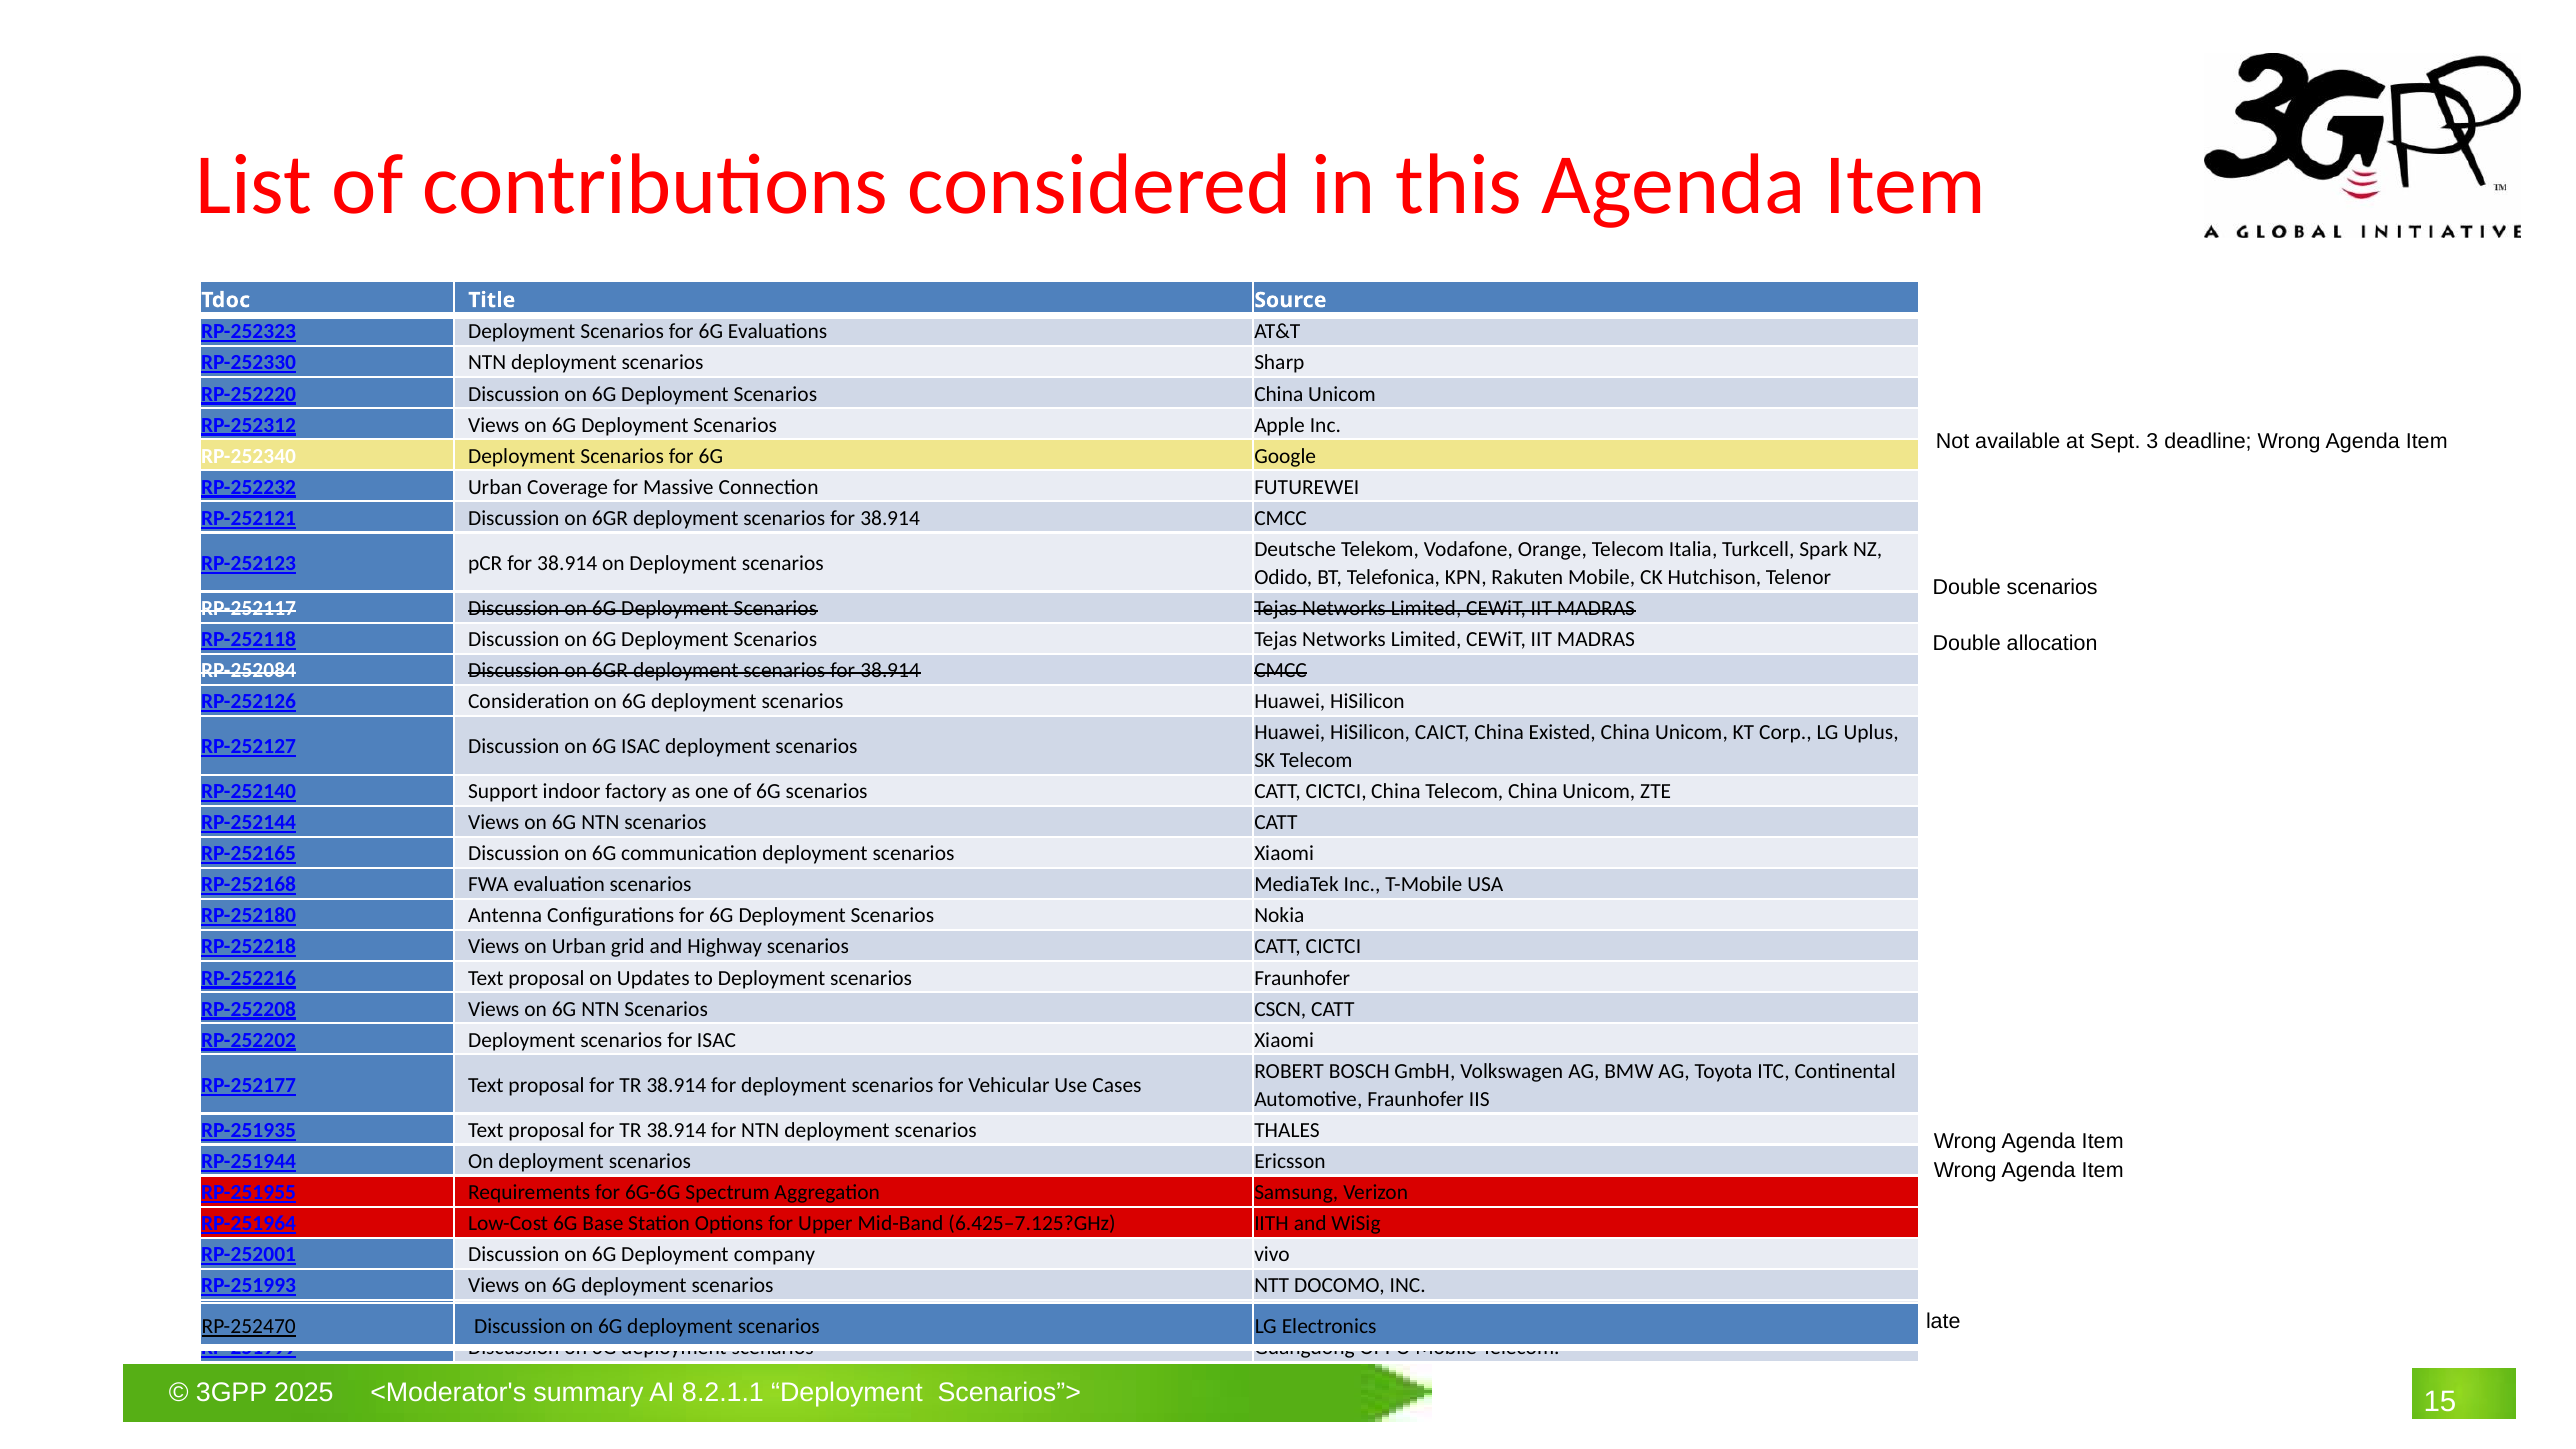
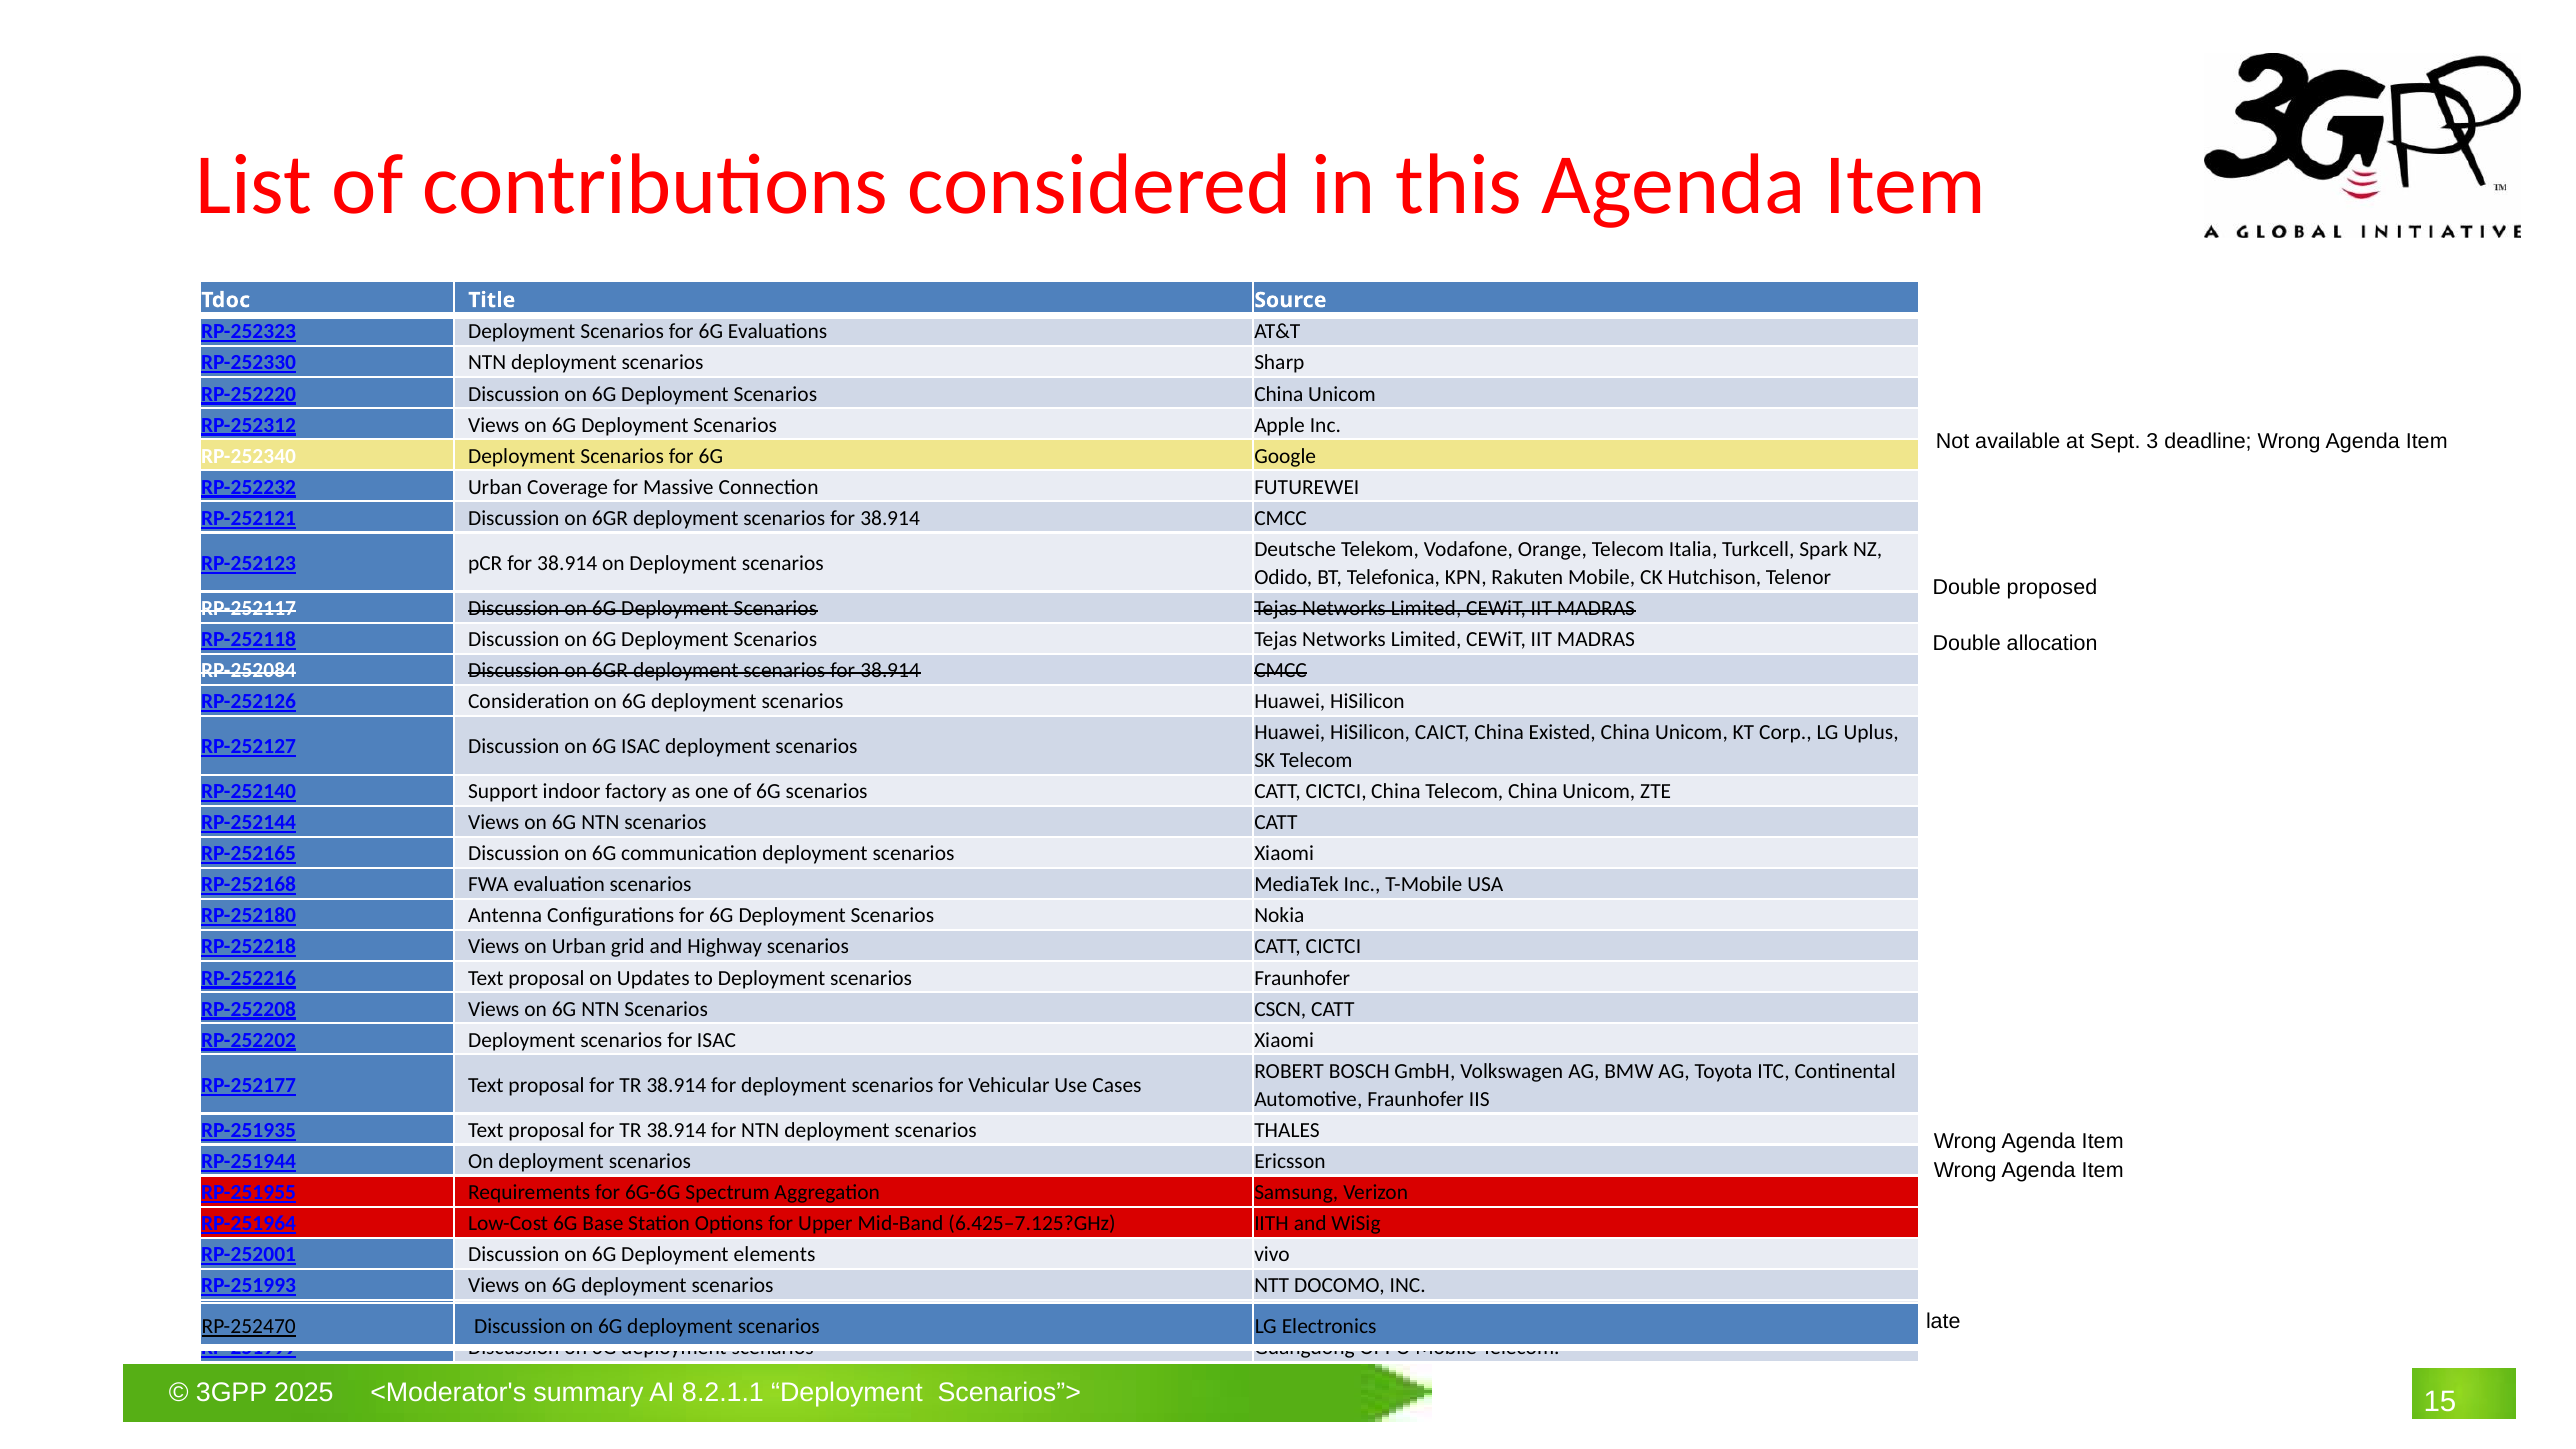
Double scenarios: scenarios -> proposed (2052, 587)
company: company -> elements (775, 1254)
